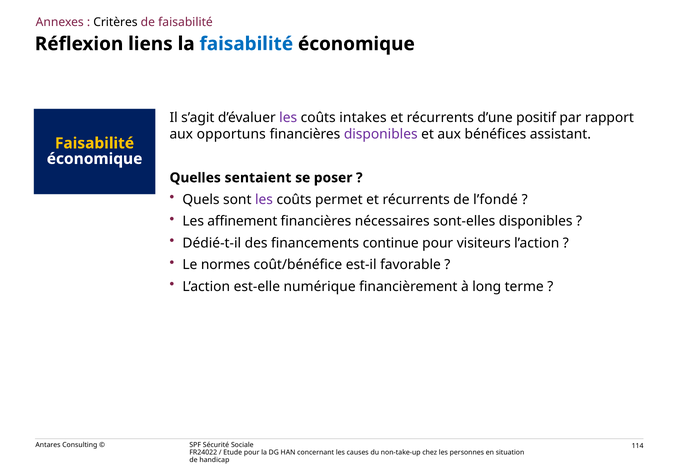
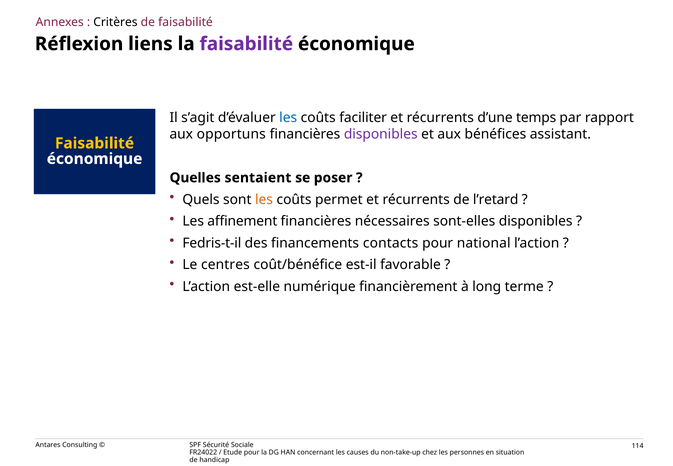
faisabilité colour: blue -> purple (246, 44)
les colour: purple -> blue (288, 118)
intakes: intakes -> faciliter (363, 118)
positif: positif -> temps (536, 118)
les colour: purple -> orange (264, 199)
l’fondé: l’fondé -> l’retard (496, 199)
Dédié-t-il: Dédié-t-il -> Fedris-t-il (212, 243)
continue: continue -> contacts (391, 243)
visiteurs: visiteurs -> national (484, 243)
normes: normes -> centres (225, 265)
